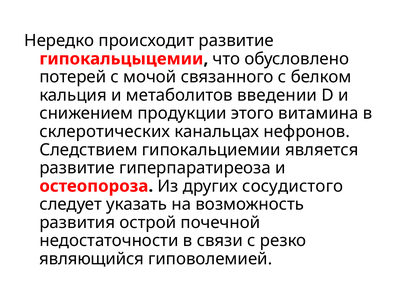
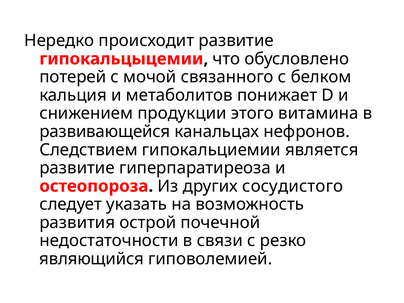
введении: введении -> понижает (277, 95)
склеротических: склеротических -> развивающейся (105, 132)
